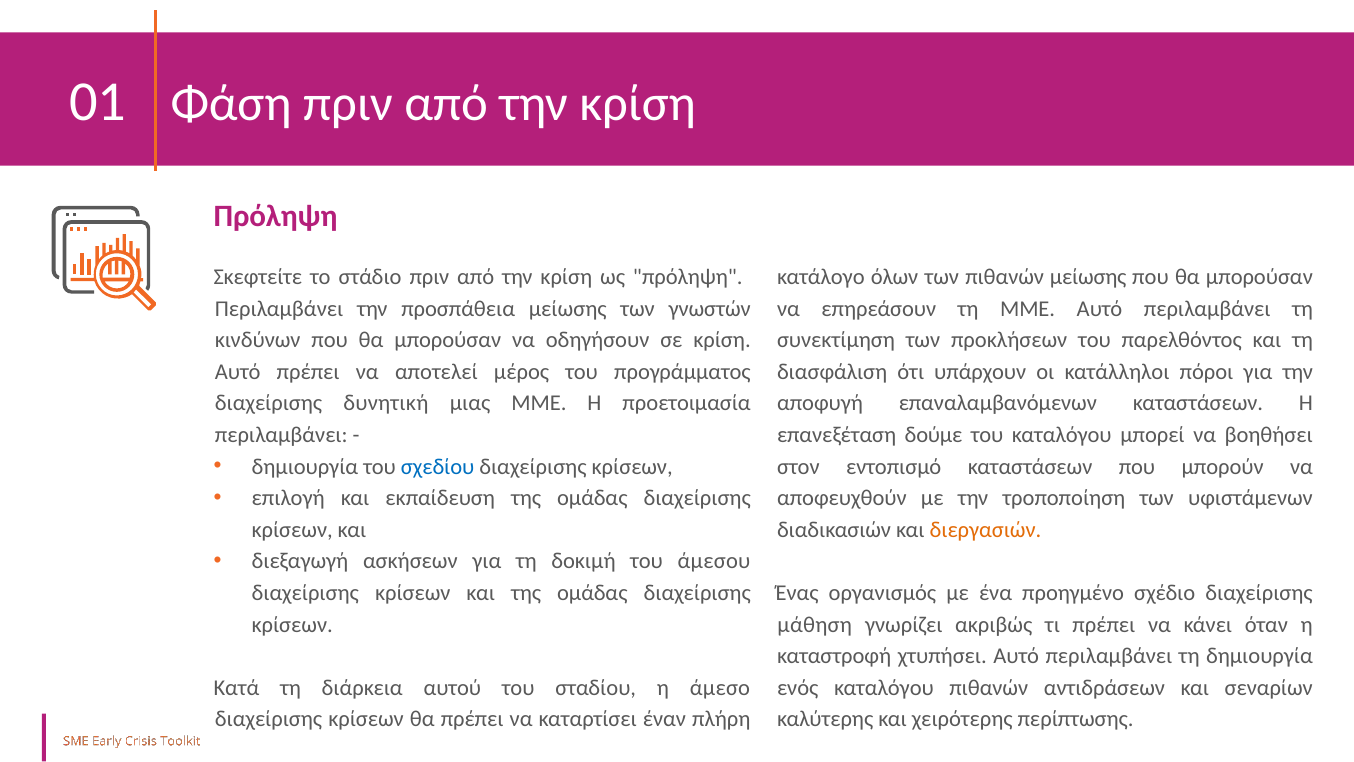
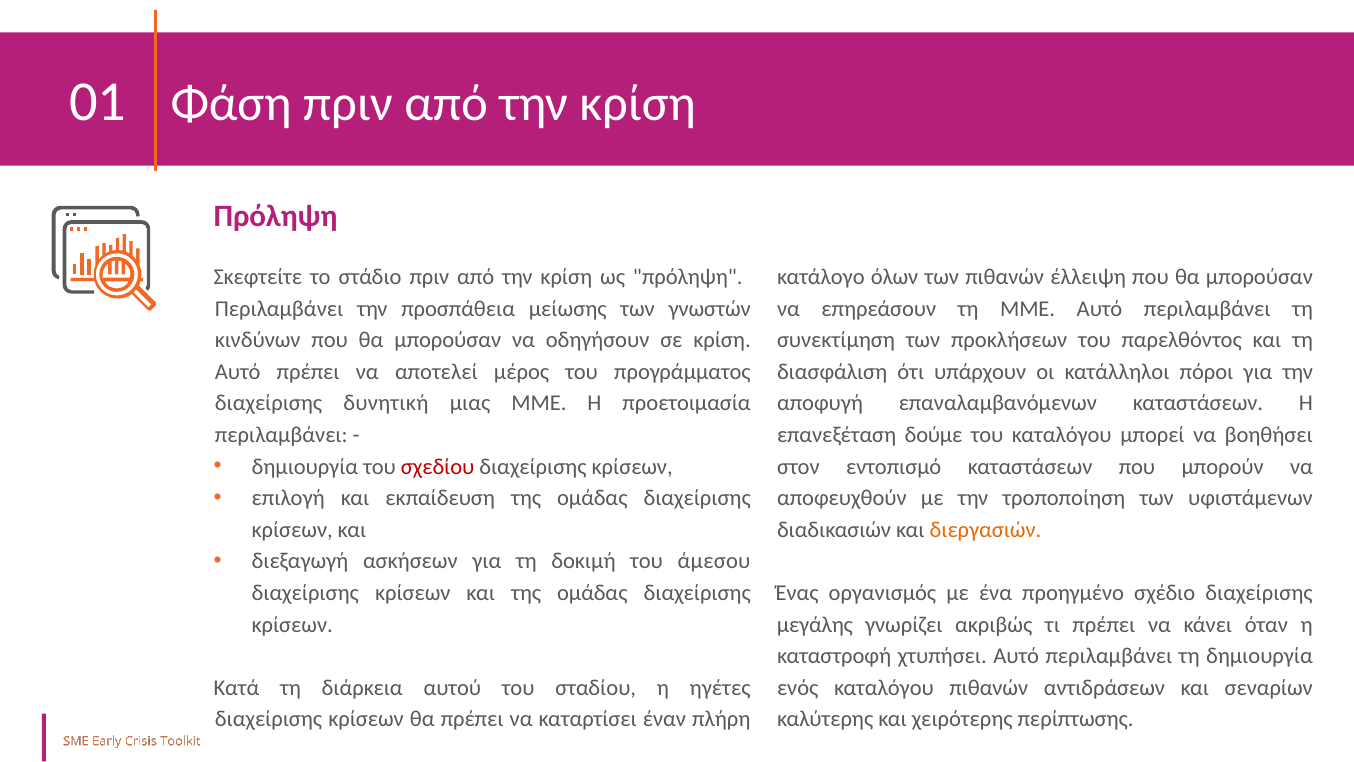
πιθανών μείωσης: μείωσης -> έλλειψη (1088, 277)
σχεδίου colour: blue -> red (438, 466)
μάθηση: μάθηση -> μεγάλης (815, 624)
άμεσο: άμεσο -> ηγέτες (720, 687)
